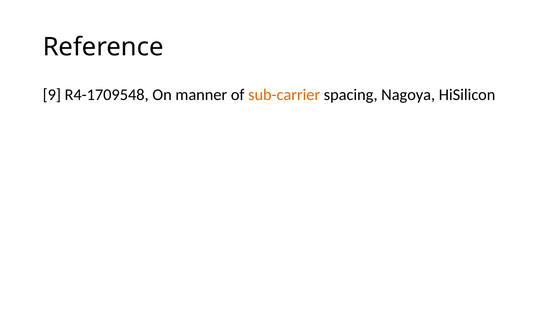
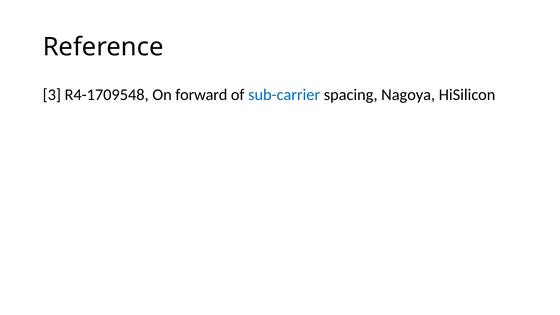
9: 9 -> 3 (52, 95)
manner: manner -> forward (201, 95)
sub-carrier colour: orange -> blue (284, 95)
